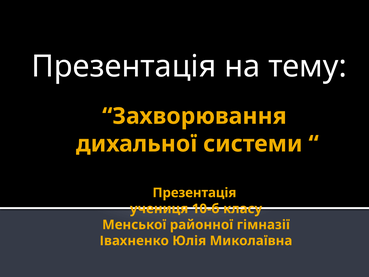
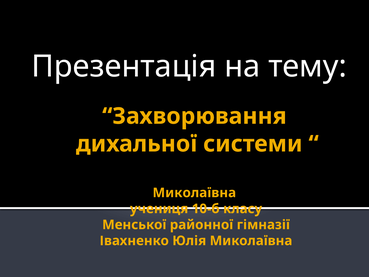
Презентація: Презентація -> Миколаївна (194, 193)
